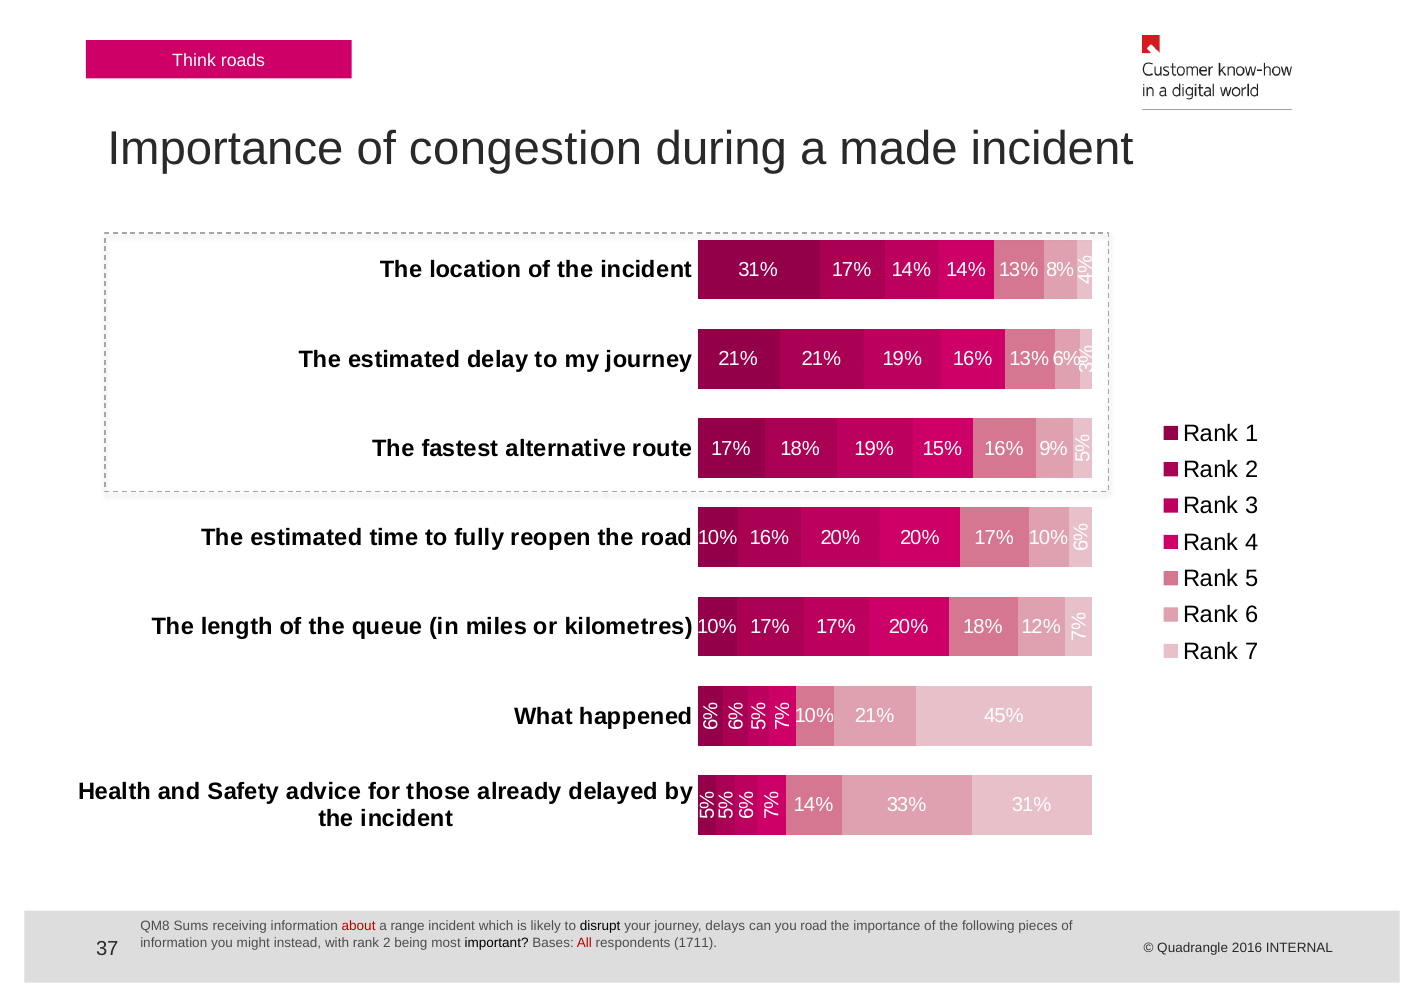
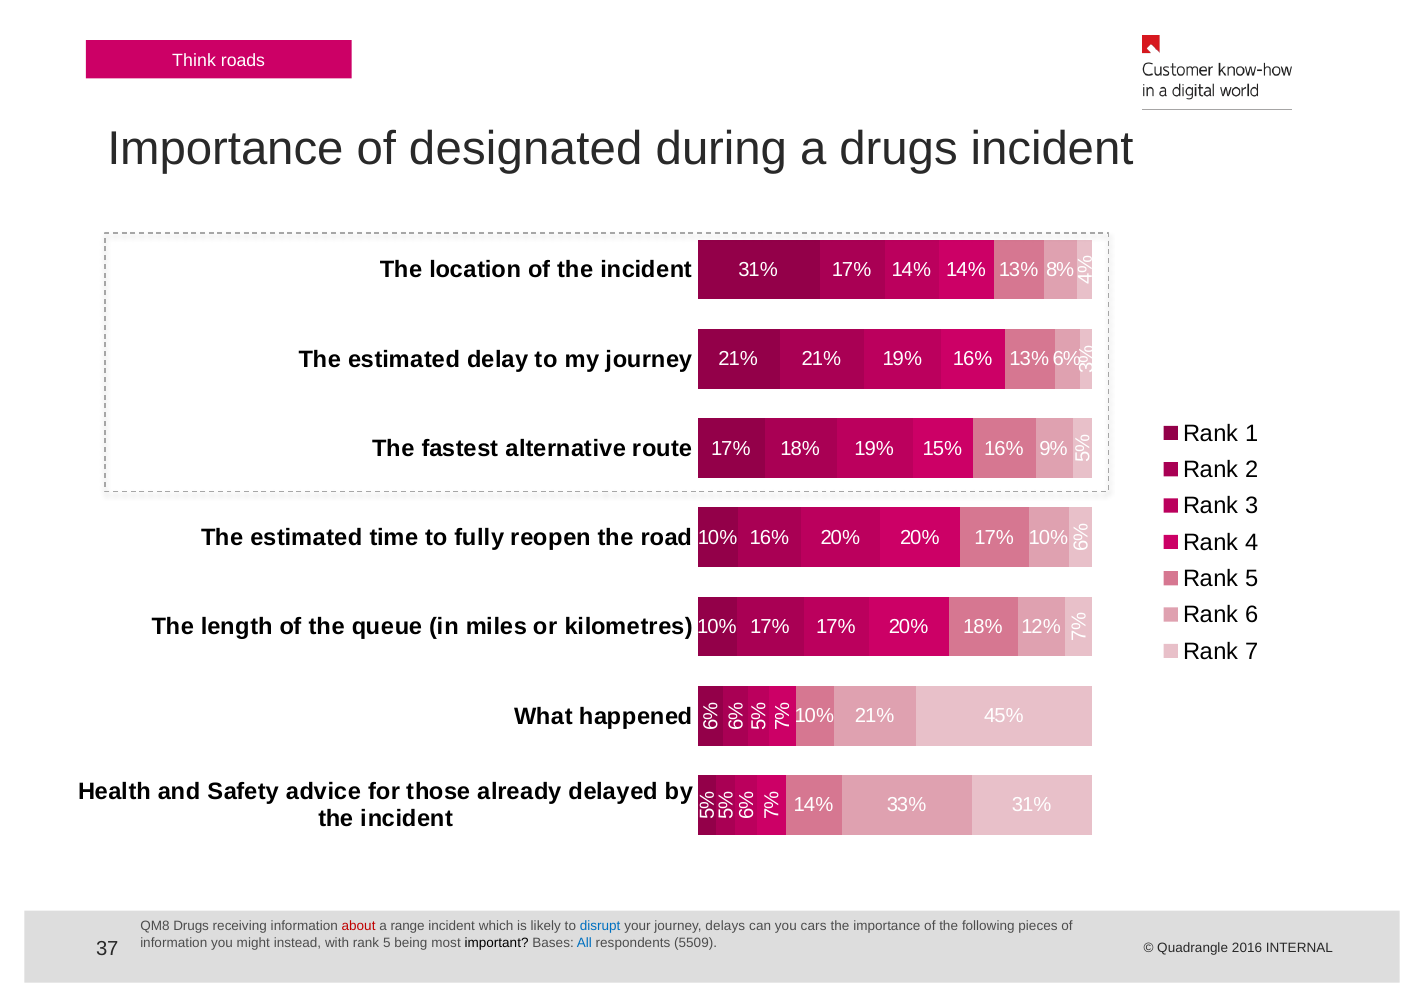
congestion: congestion -> designated (526, 149)
a made: made -> drugs (899, 149)
QM8 Sums: Sums -> Drugs (191, 926)
disrupt colour: black -> blue (600, 926)
you road: road -> cars (814, 926)
with rank 2: 2 -> 5 (387, 943)
All colour: red -> blue (584, 943)
1711: 1711 -> 5509 (696, 943)
